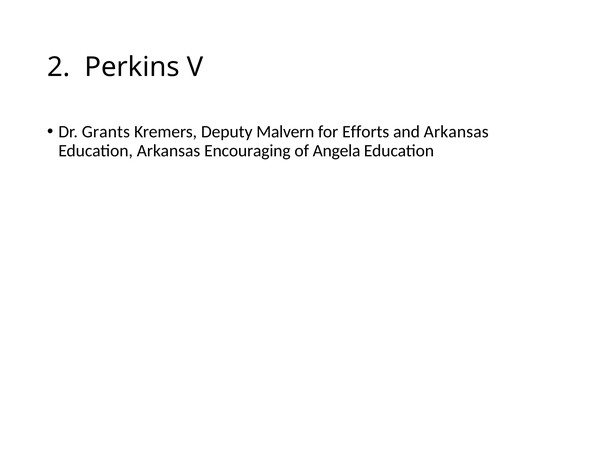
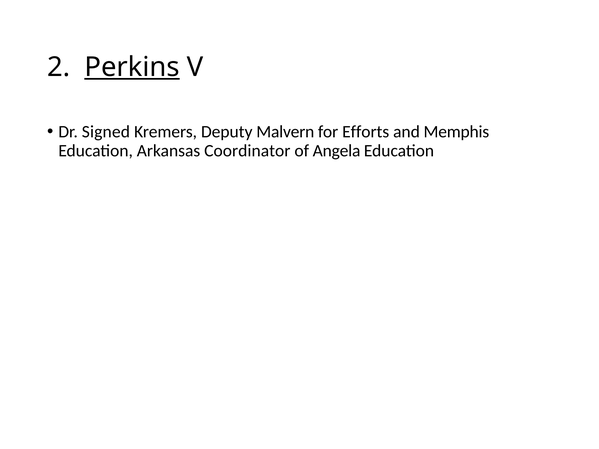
Perkins underline: none -> present (132, 67)
Grants: Grants -> Signed (106, 132)
and Arkansas: Arkansas -> Memphis (456, 132)
Encouraging: Encouraging -> Coordinator (247, 151)
